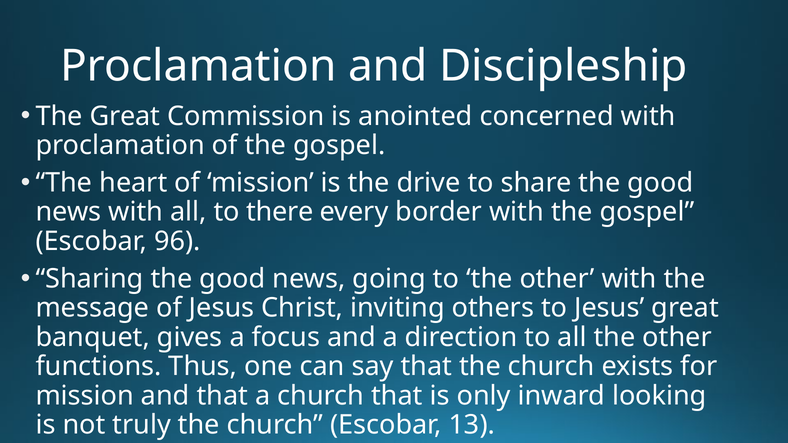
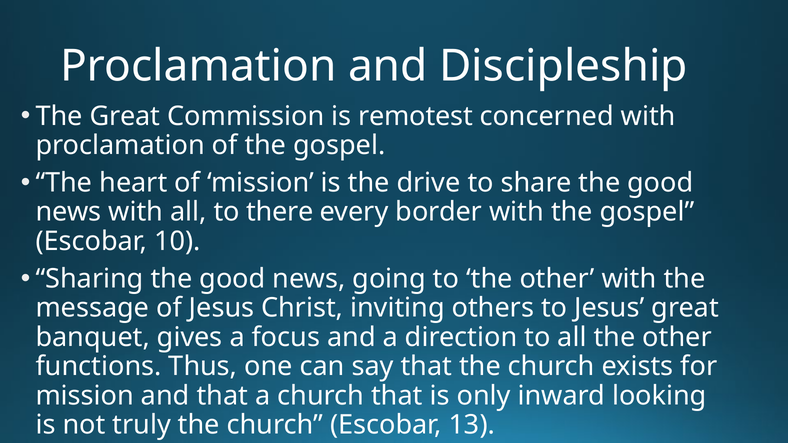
anointed: anointed -> remotest (416, 116)
96: 96 -> 10 (177, 241)
